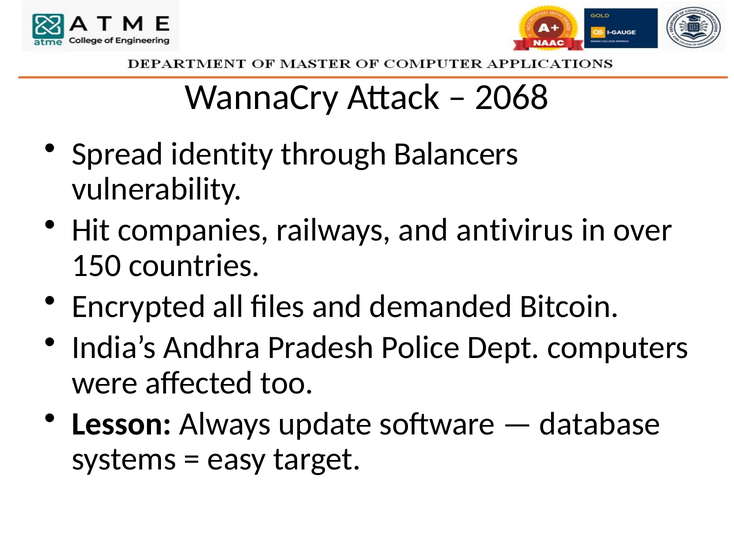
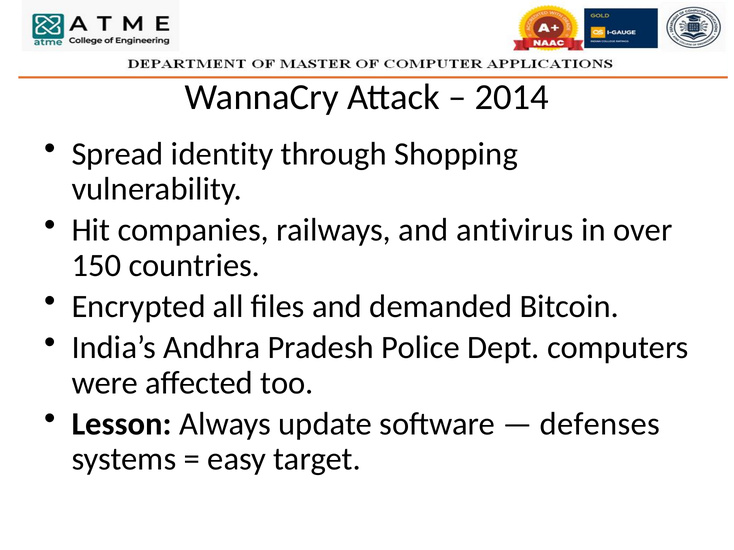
2068: 2068 -> 2014 (512, 97)
Balancers: Balancers -> Shopping (456, 154)
database: database -> defenses (600, 424)
